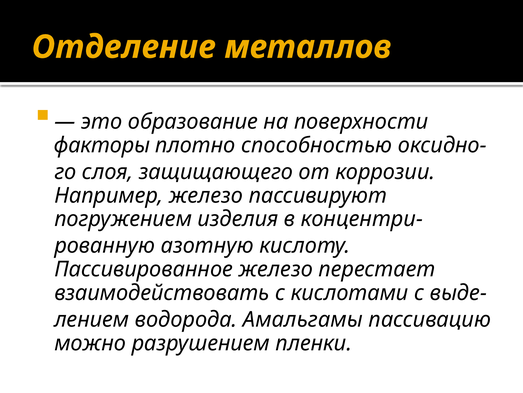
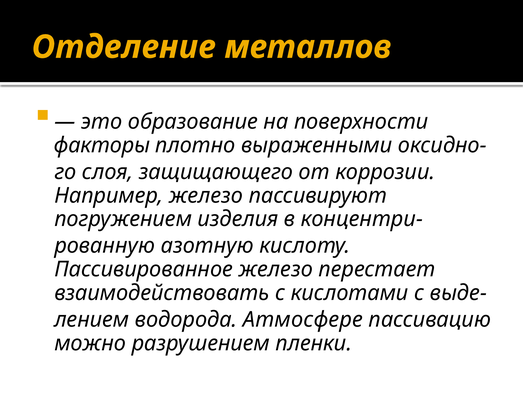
способностью: способностью -> выраженными (317, 145)
Амальгамы: Амальгамы -> Атмосфере (303, 319)
